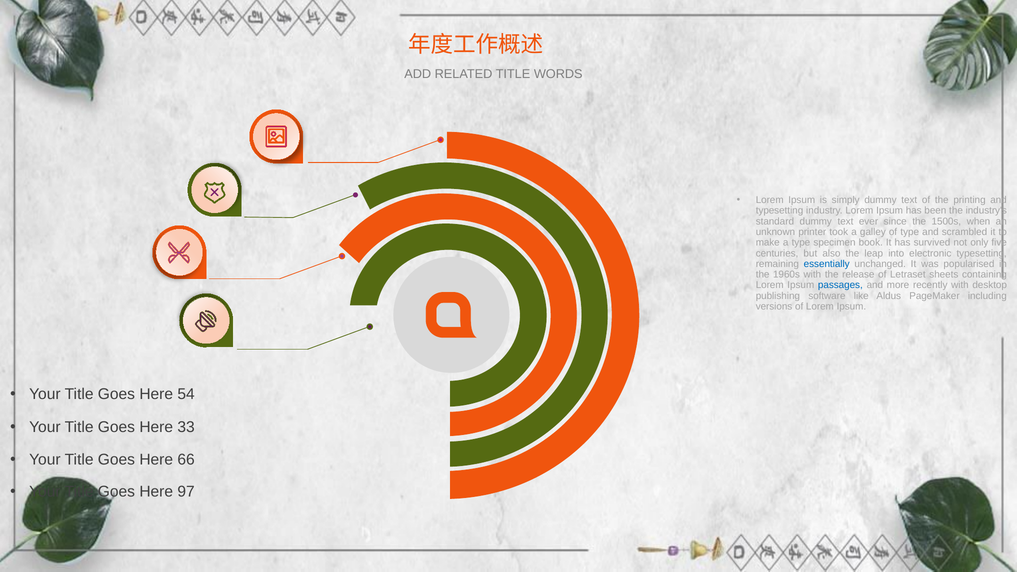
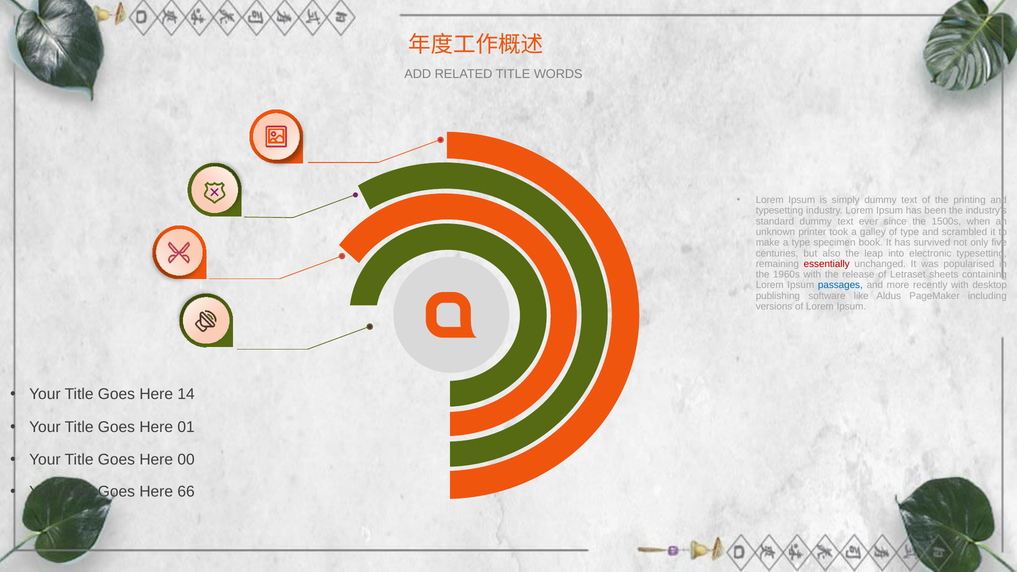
essentially colour: blue -> red (827, 264)
54: 54 -> 14 (186, 394)
33: 33 -> 01 (186, 427)
66: 66 -> 00 (186, 460)
97: 97 -> 66 (186, 492)
